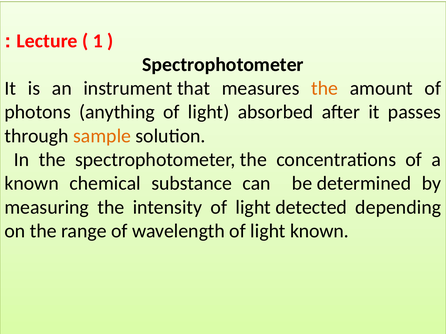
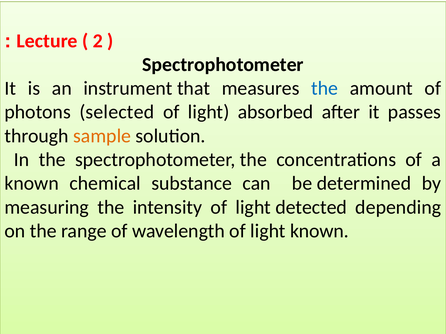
1: 1 -> 2 (98, 41)
the colour: orange -> blue (325, 88)
anything: anything -> selected (117, 112)
